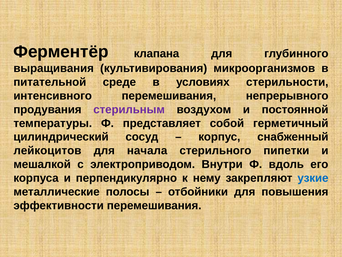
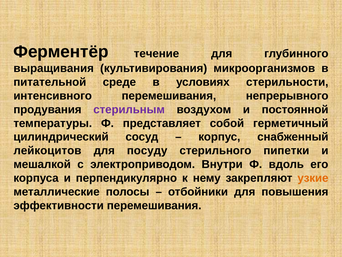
клапана: клапана -> течение (156, 53)
начала: начала -> посуду (147, 150)
узкие colour: blue -> orange (313, 178)
